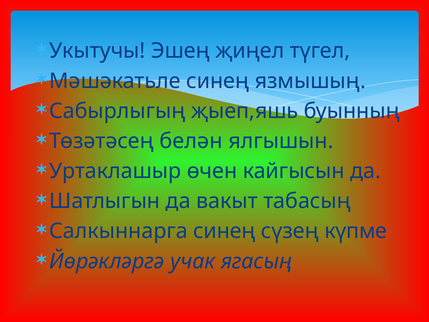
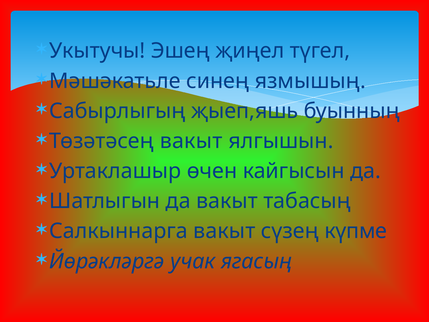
Төзәтәсең белән: белән -> вакыт (191, 141)
Салкыннарга синең: синең -> вакыт (224, 231)
